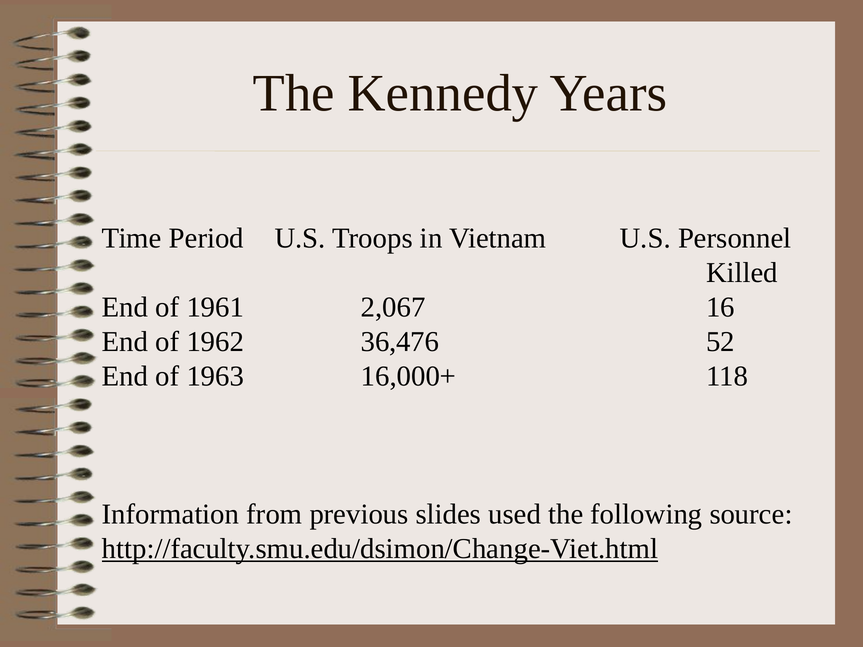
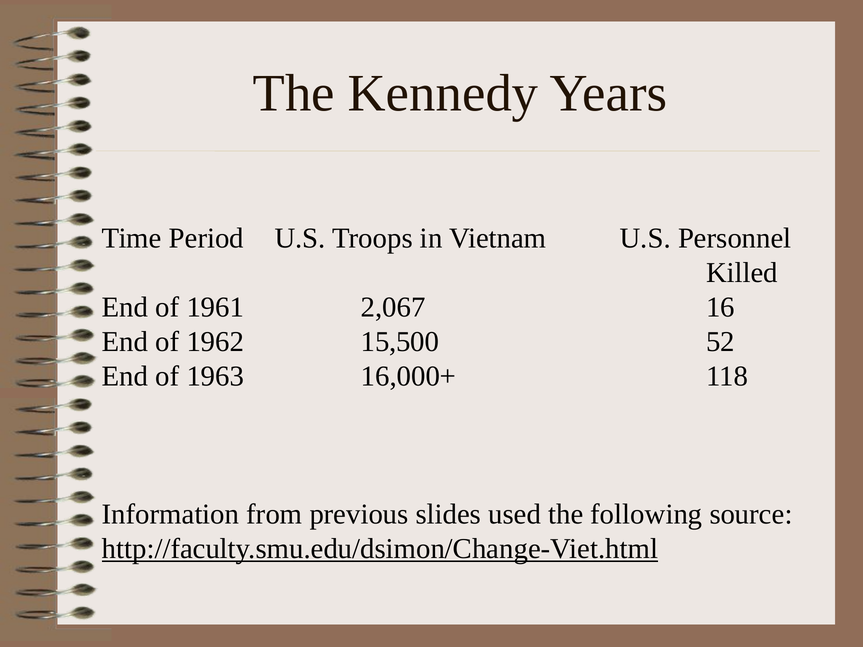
36,476: 36,476 -> 15,500 (400, 342)
